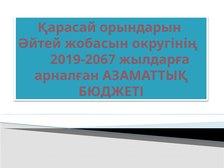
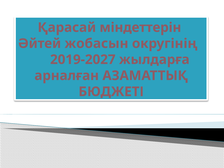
орындарын: орындарын -> міндеттерін (140, 27)
2019-2067: 2019-2067 -> 2019-2027 (83, 60)
